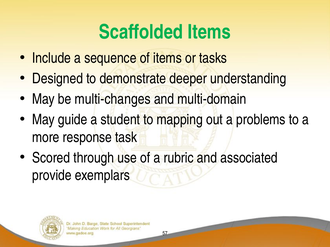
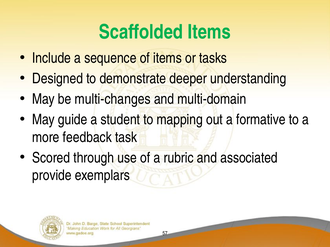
problems: problems -> formative (261, 120)
response: response -> feedback (87, 137)
